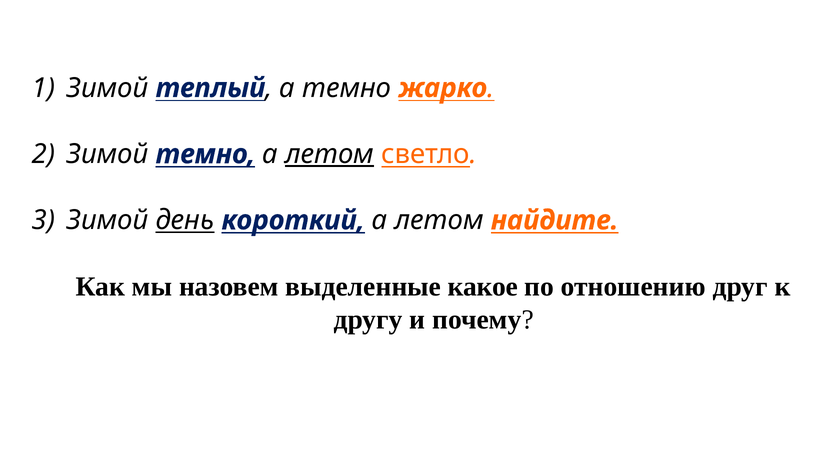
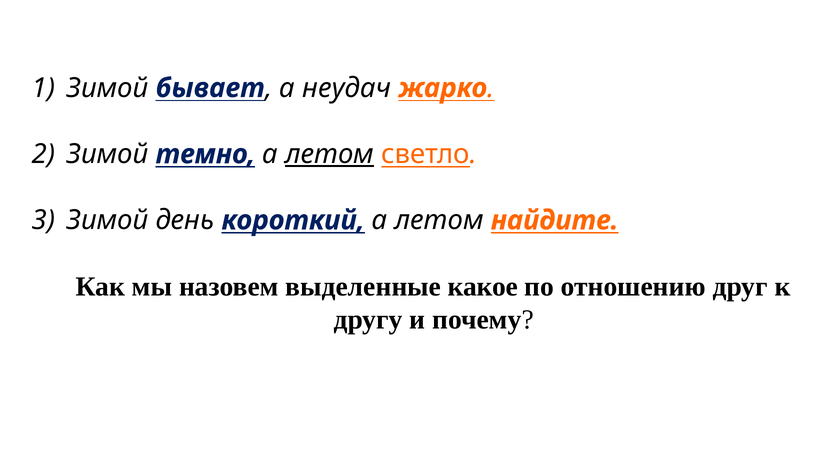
теплый: теплый -> бывает (210, 88)
а темно: темно -> неудач (347, 88)
день underline: present -> none (185, 220)
